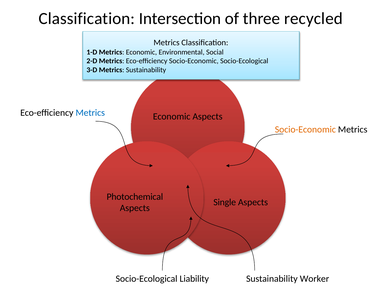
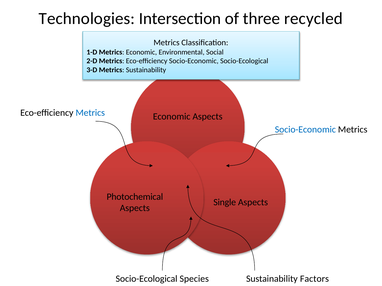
Classification: Classification -> Technologies (87, 19)
Socio-Economic colour: orange -> blue (305, 130)
Liability: Liability -> Species (194, 279)
Worker: Worker -> Factors (314, 279)
